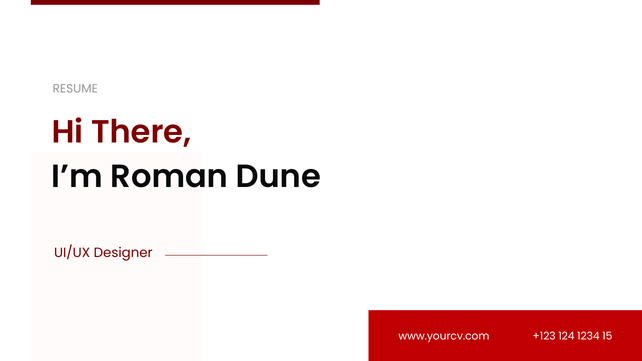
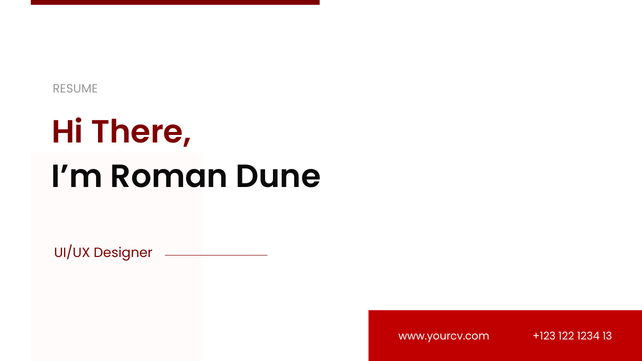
124: 124 -> 122 (566, 336)
15: 15 -> 13 (607, 336)
